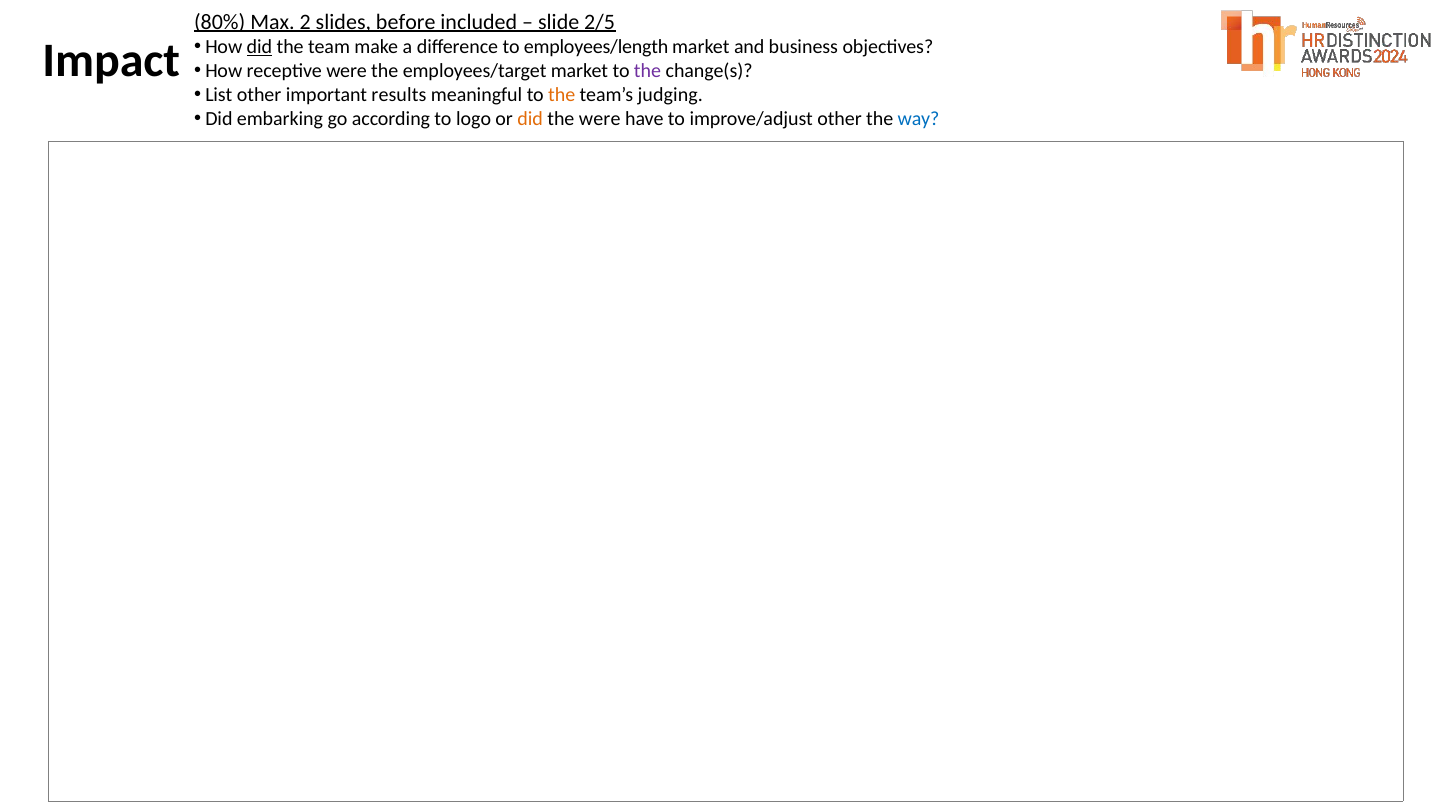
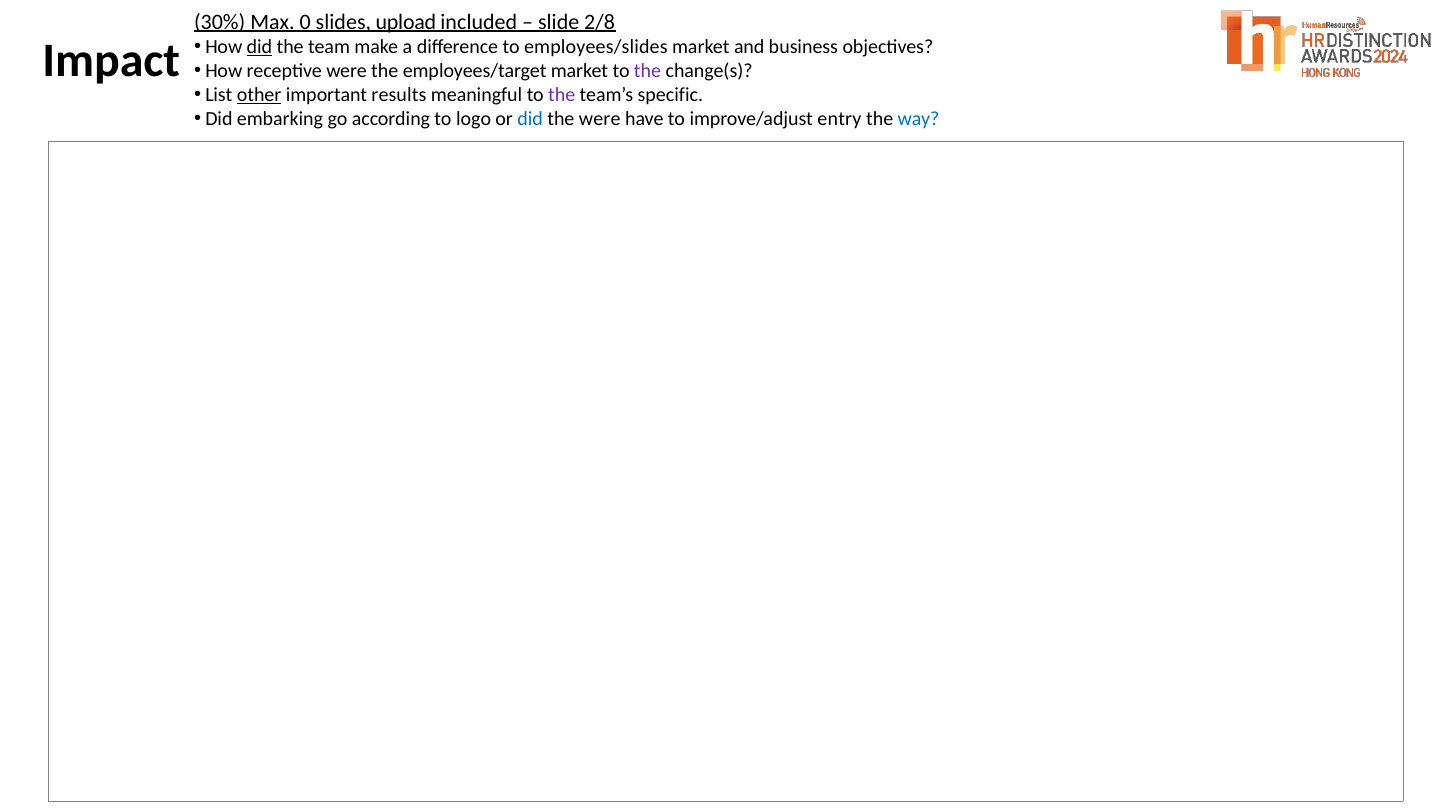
80%: 80% -> 30% (220, 22)
2: 2 -> 0 (305, 22)
before: before -> upload (406, 22)
2/5: 2/5 -> 2/8 (600, 22)
employees/length: employees/length -> employees/slides (596, 47)
other underline: none -> present (259, 95)
the colour: orange -> purple (562, 95)
judging: judging -> specific (670, 95)
did colour: orange -> blue (530, 119)
improve/adjust other: other -> entry (839, 119)
